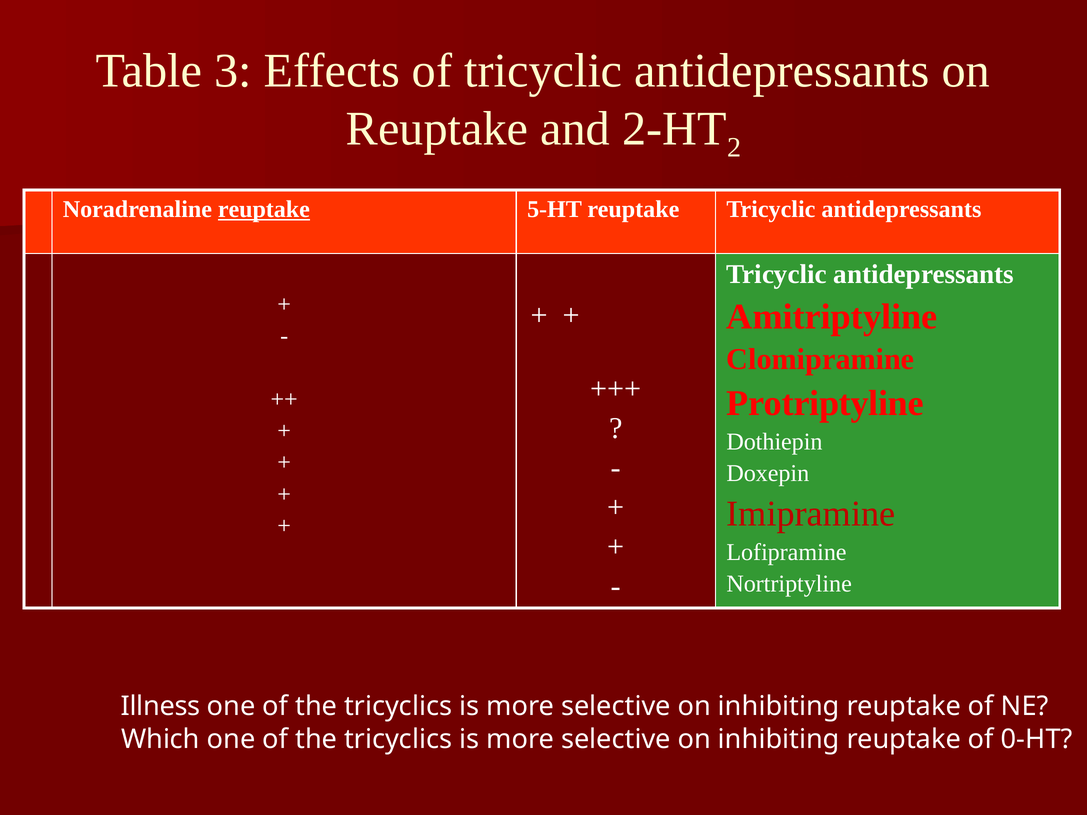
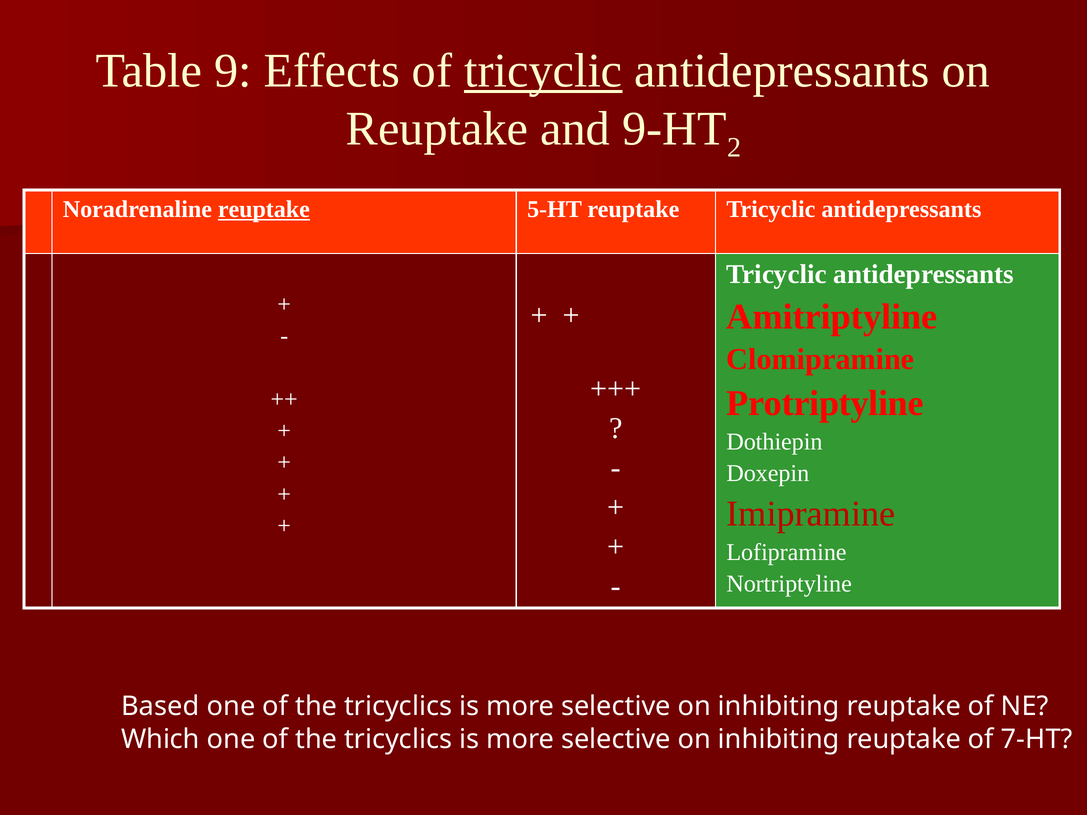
3: 3 -> 9 (233, 71)
tricyclic underline: none -> present (543, 71)
2-HT: 2-HT -> 9-HT (674, 129)
Illness: Illness -> Based (160, 707)
0-HT: 0-HT -> 7-HT (1037, 739)
